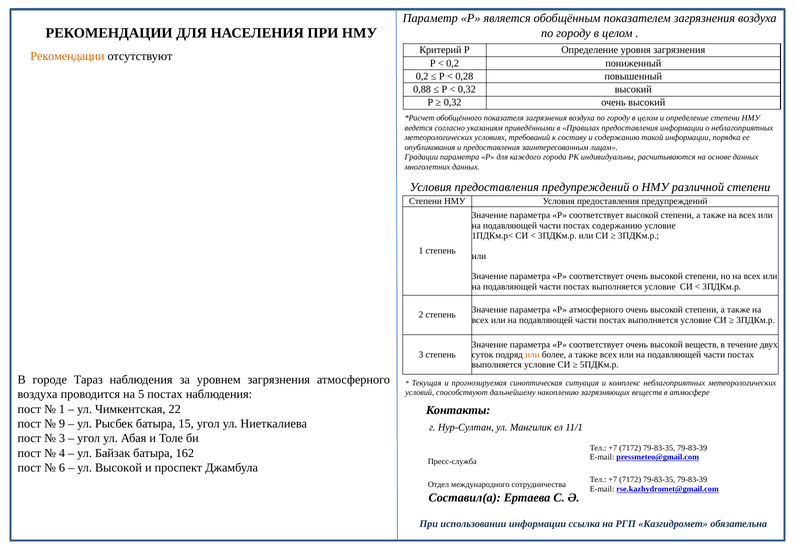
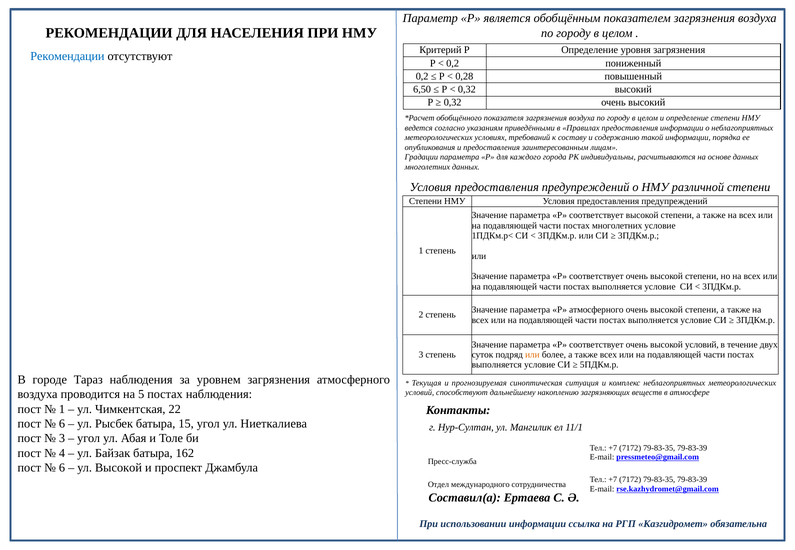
Рекомендации colour: orange -> blue (67, 56)
0,88: 0,88 -> 6,50 (422, 89)
постах содержанию: содержанию -> многолетних (617, 226)
высокой веществ: веществ -> условий (702, 345)
9: 9 -> 6 (62, 424)
